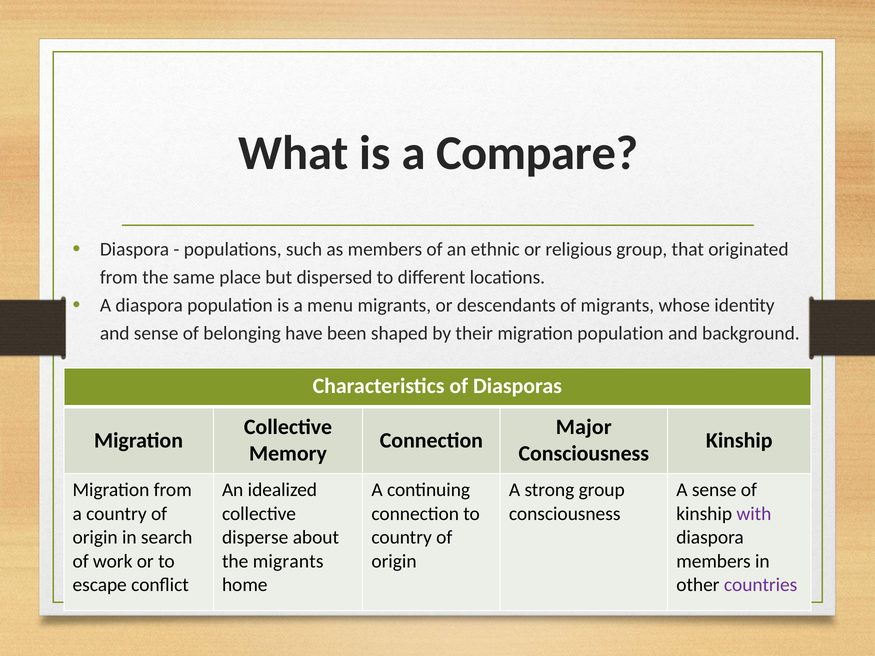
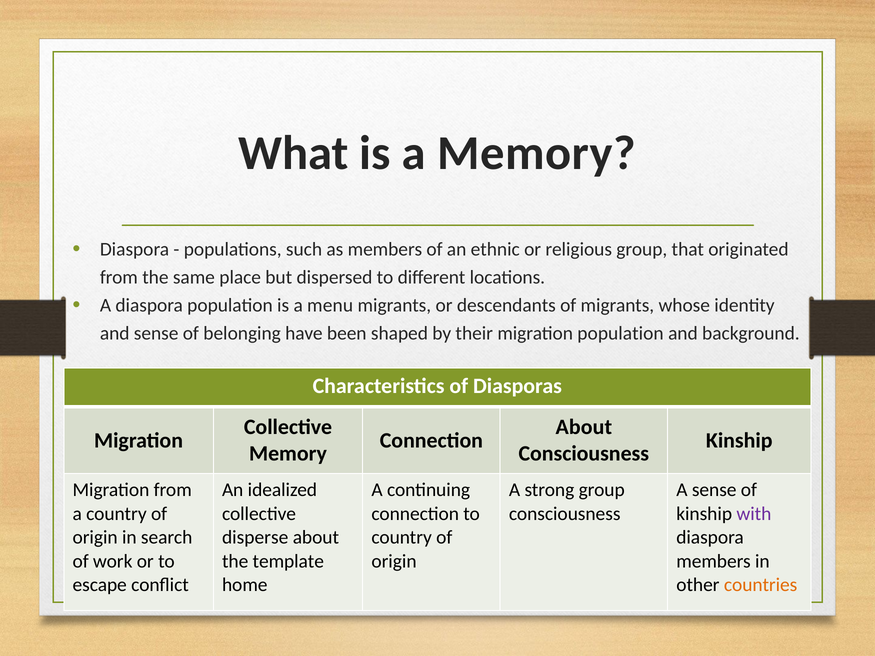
a Compare: Compare -> Memory (537, 153)
Major: Major -> About (584, 427)
the migrants: migrants -> template (288, 561)
countries colour: purple -> orange (761, 585)
